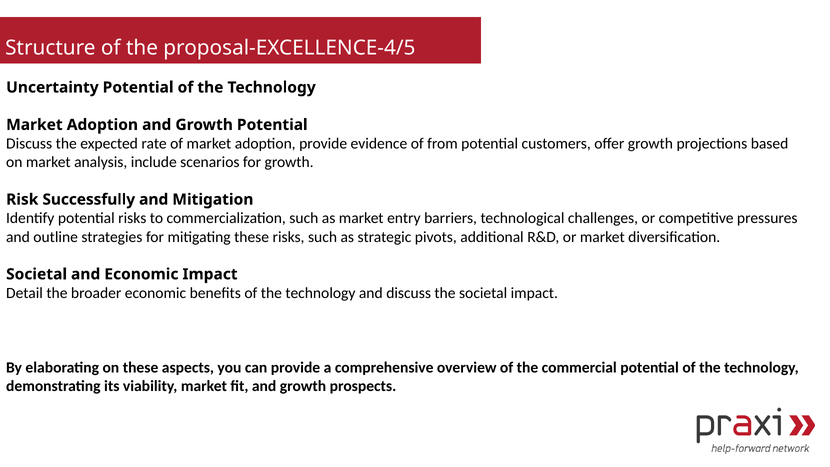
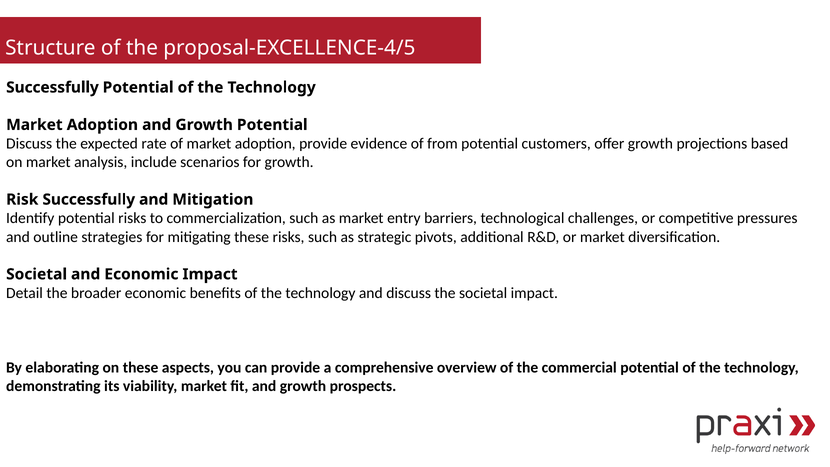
Uncertainty: Uncertainty -> Successfully (52, 87)
